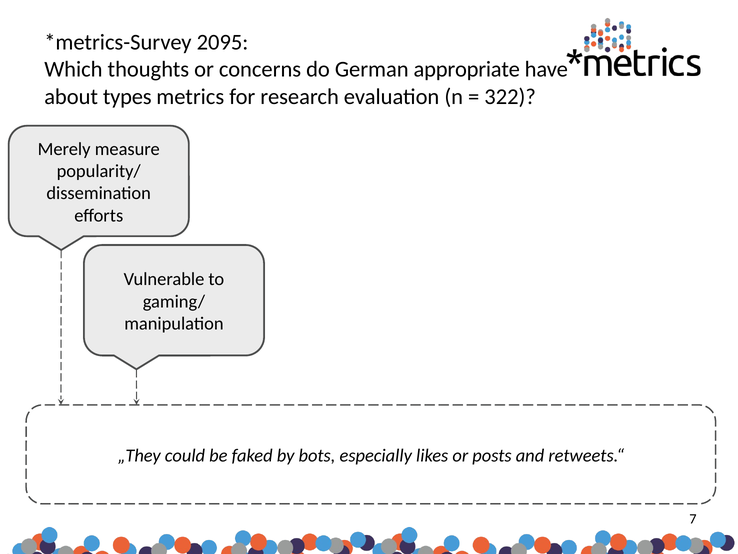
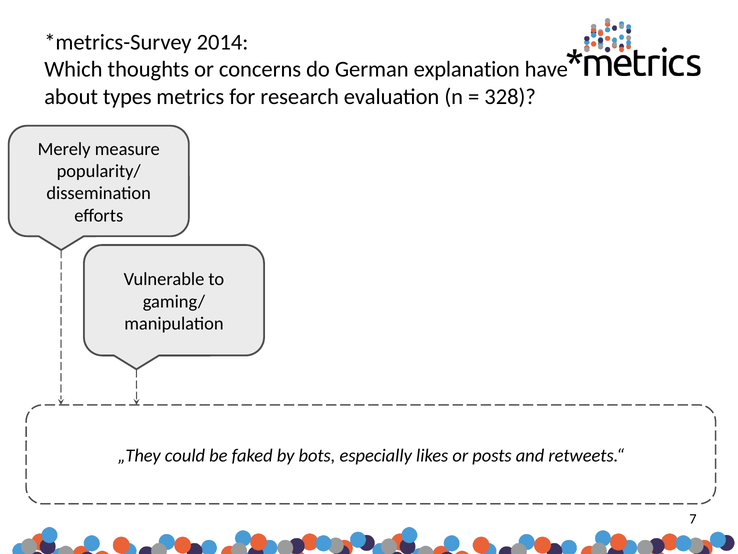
2095: 2095 -> 2014 (223, 42)
appropriate: appropriate -> explanation (467, 69)
322: 322 -> 328 (510, 97)
